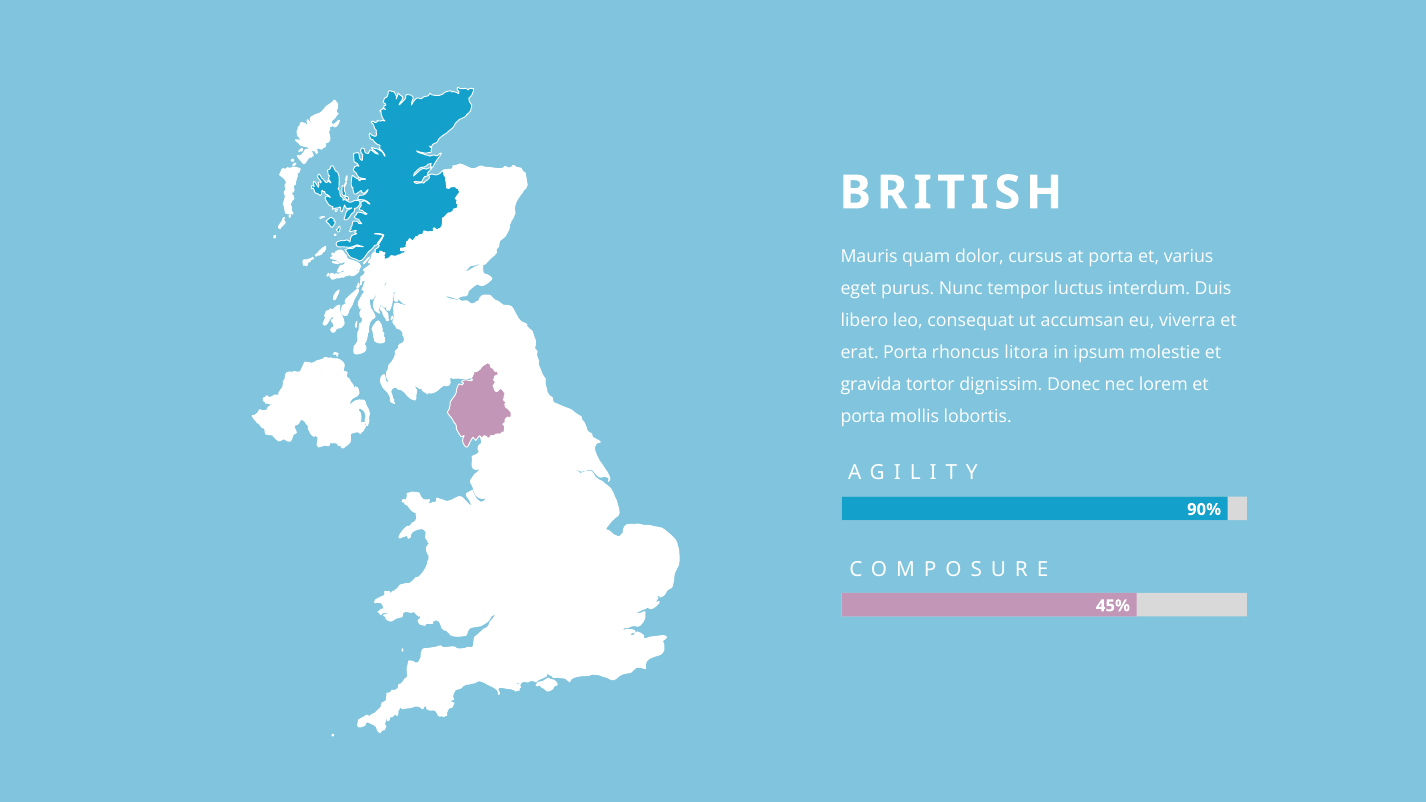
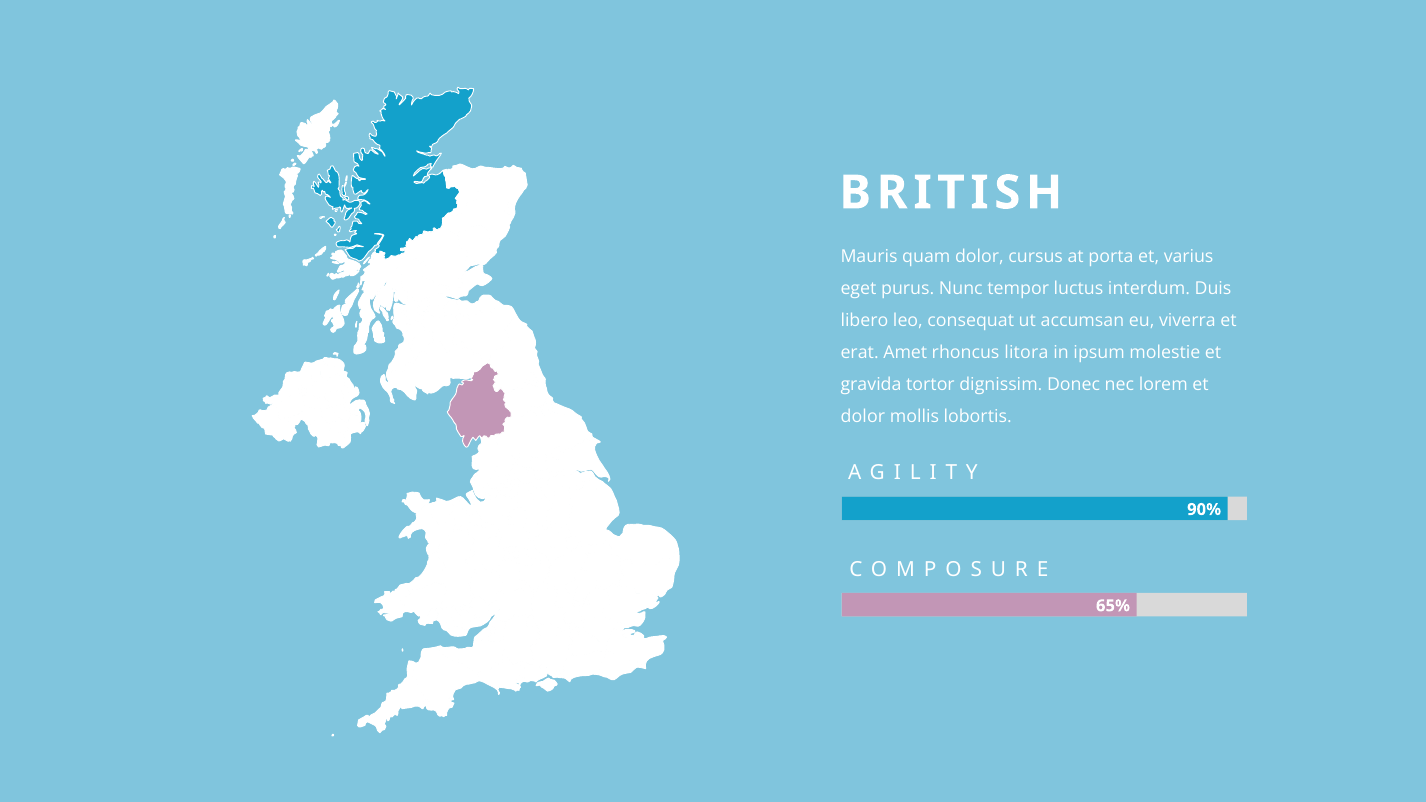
erat Porta: Porta -> Amet (905, 353)
porta: porta -> dolor (863, 417)
45%: 45% -> 65% (1113, 606)
